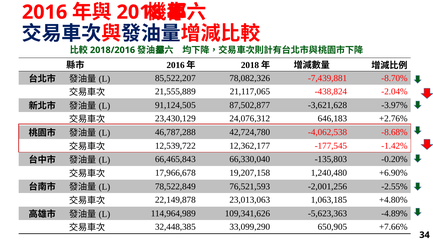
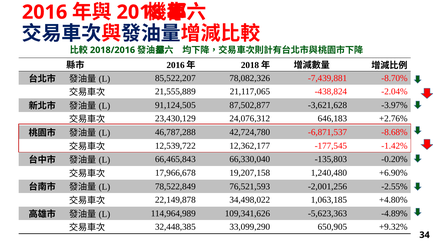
-4,062,538: -4,062,538 -> -6,871,537 (327, 133)
23,013,063: 23,013,063 -> 34,498,022 (250, 200)
+7.66%: +7.66% -> +9.32% (393, 227)
